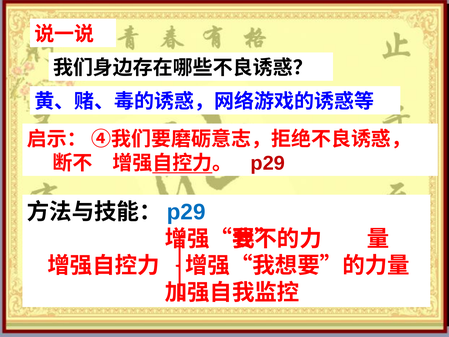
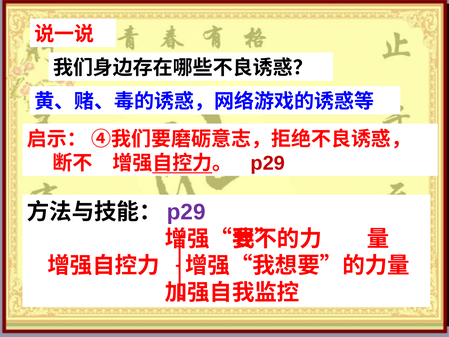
p29 colour: blue -> purple (186, 212)
